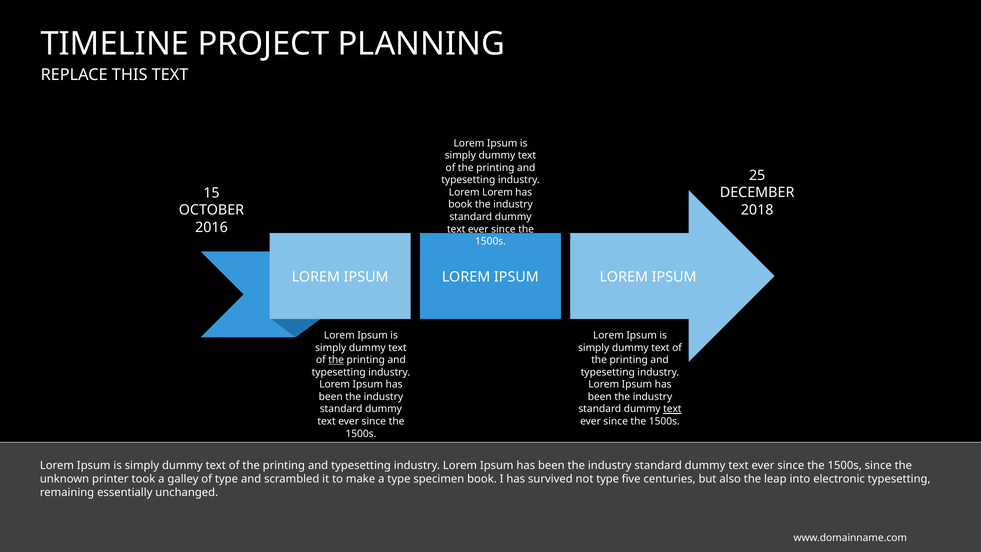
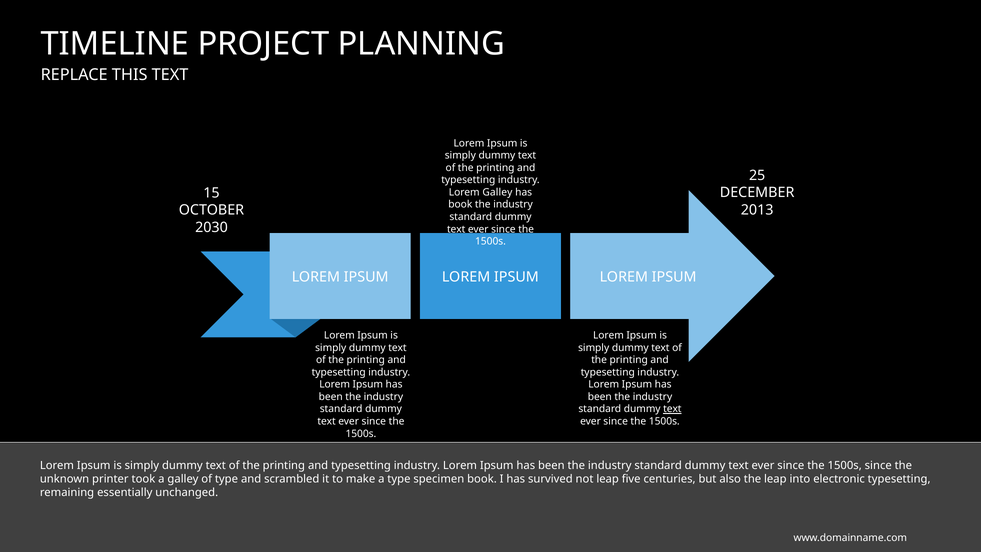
Lorem Lorem: Lorem -> Galley (497, 192)
2018: 2018 -> 2013 (757, 210)
2016: 2016 -> 2030 (211, 227)
the underline: present -> none (336, 360)
not type: type -> leap (608, 479)
